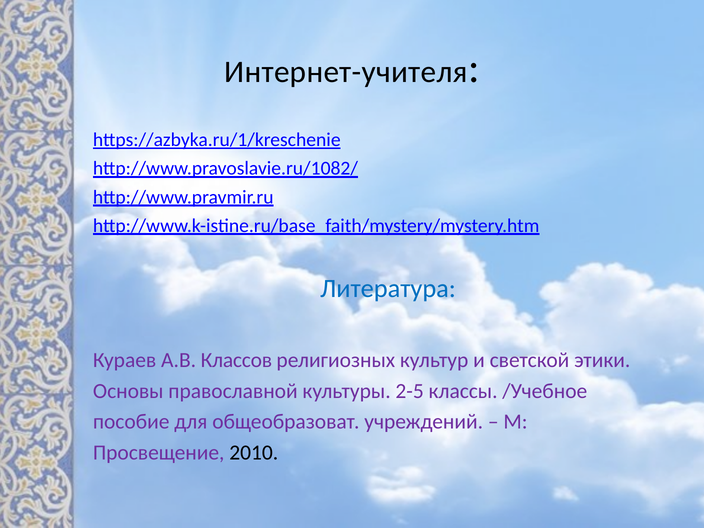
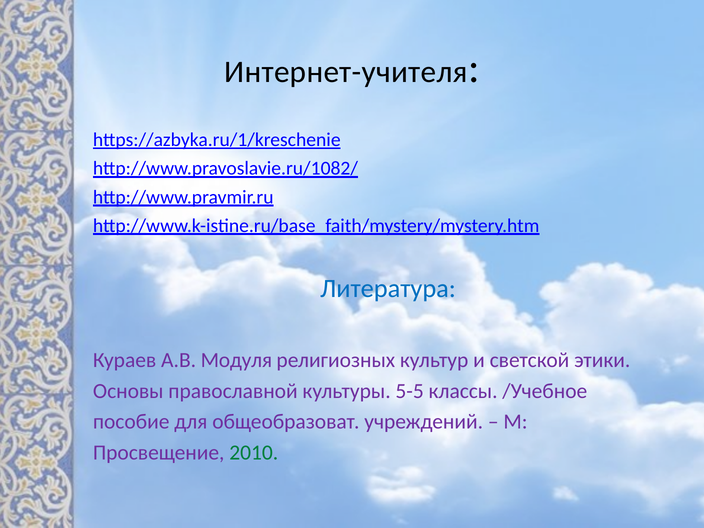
Классов: Классов -> Модуля (236, 360)
2-5: 2-5 -> 5-5 (410, 391)
2010 colour: black -> green (254, 453)
